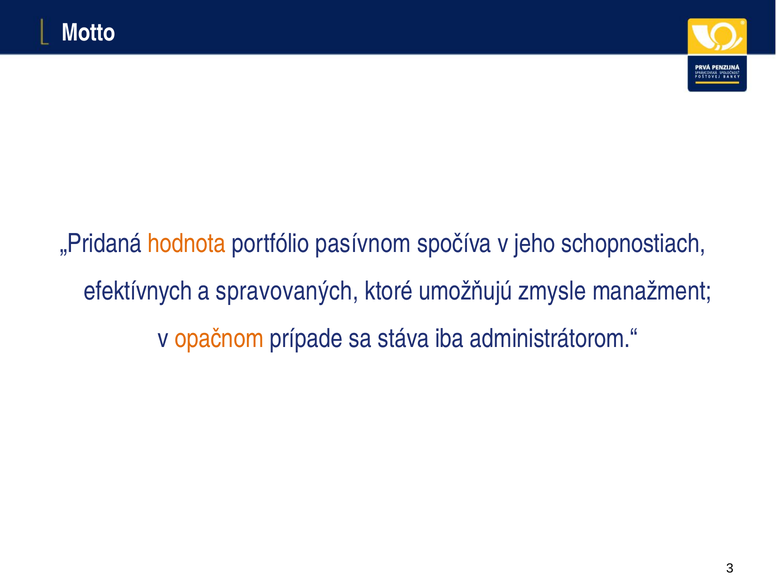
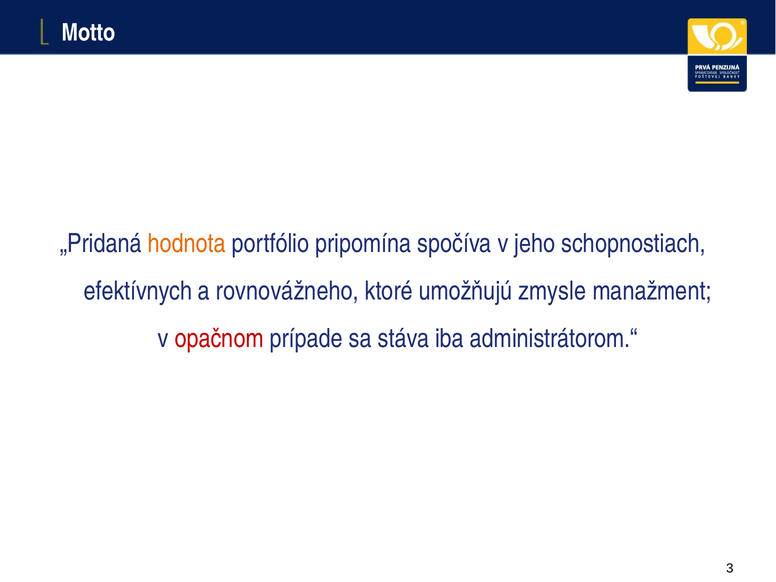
pasívnom: pasívnom -> pripomína (363, 243)
spravovaných: spravovaných -> rovnovážneho (287, 291)
opačnom colour: orange -> red (219, 338)
